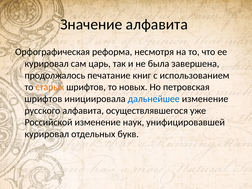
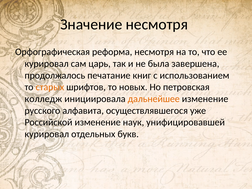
Значение алфавита: алфавита -> несмотря (157, 24)
шрифтов: шрифтов -> колледж (43, 99)
дальнейшее colour: blue -> orange (154, 99)
